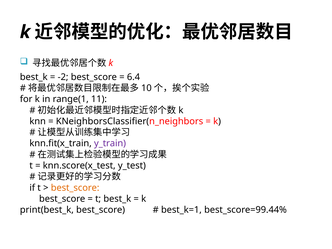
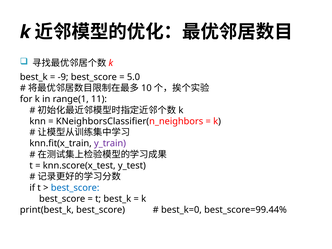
-2: -2 -> -9 (63, 77)
6.4: 6.4 -> 5.0 (133, 77)
best_score colour: orange -> blue (75, 188)
best_k=1: best_k=1 -> best_k=0 (181, 210)
